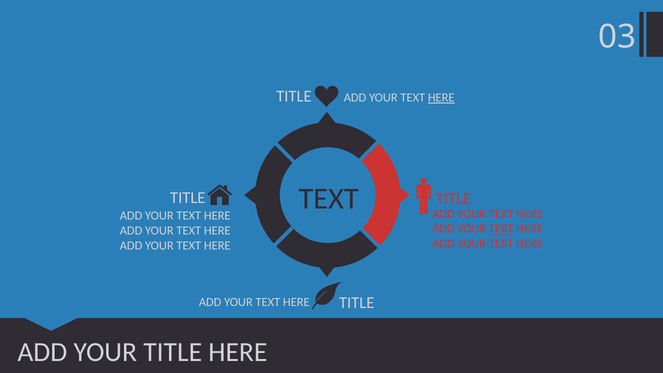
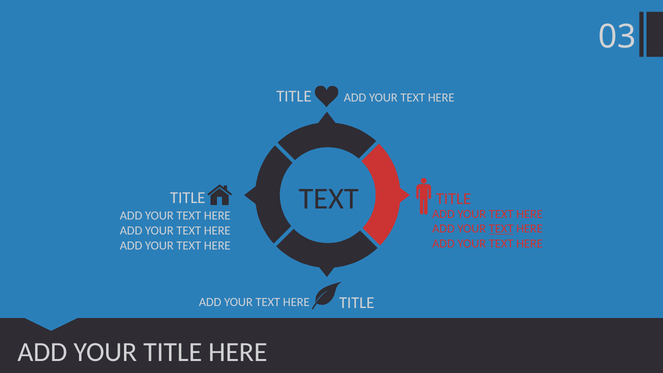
HERE underline: present -> none (441, 98)
